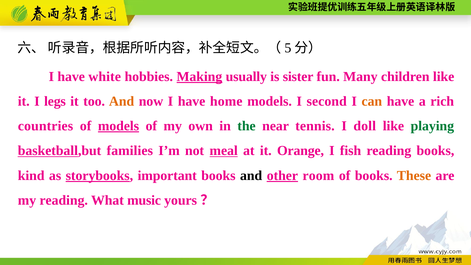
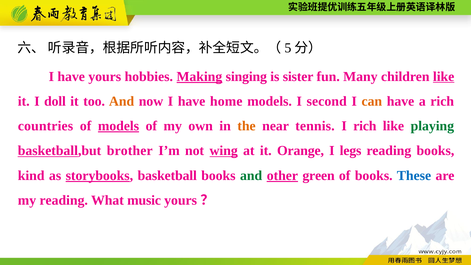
have white: white -> yours (105, 76)
usually: usually -> singing (246, 76)
like underline: none -> present (444, 76)
legs: legs -> doll (55, 101)
the colour: green -> orange (247, 126)
I doll: doll -> rich (365, 126)
families: families -> brother (130, 151)
meal: meal -> wing (224, 151)
fish: fish -> legs (351, 151)
important: important -> basketball (167, 175)
and colour: black -> green (251, 175)
room: room -> green (319, 175)
These colour: orange -> blue (414, 175)
